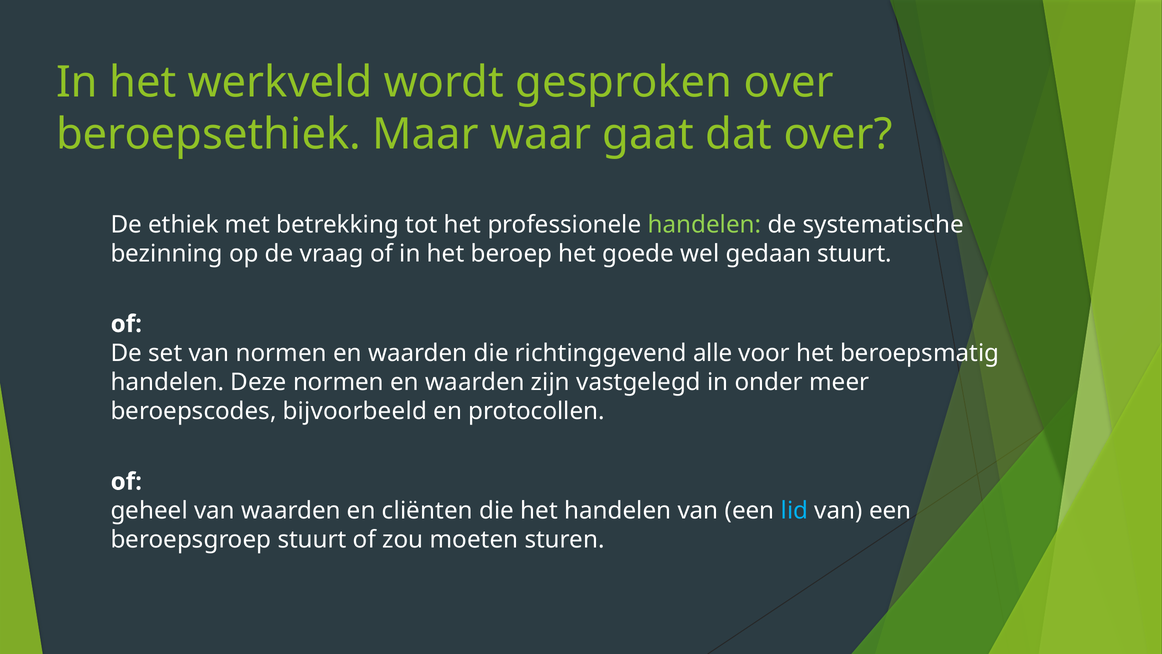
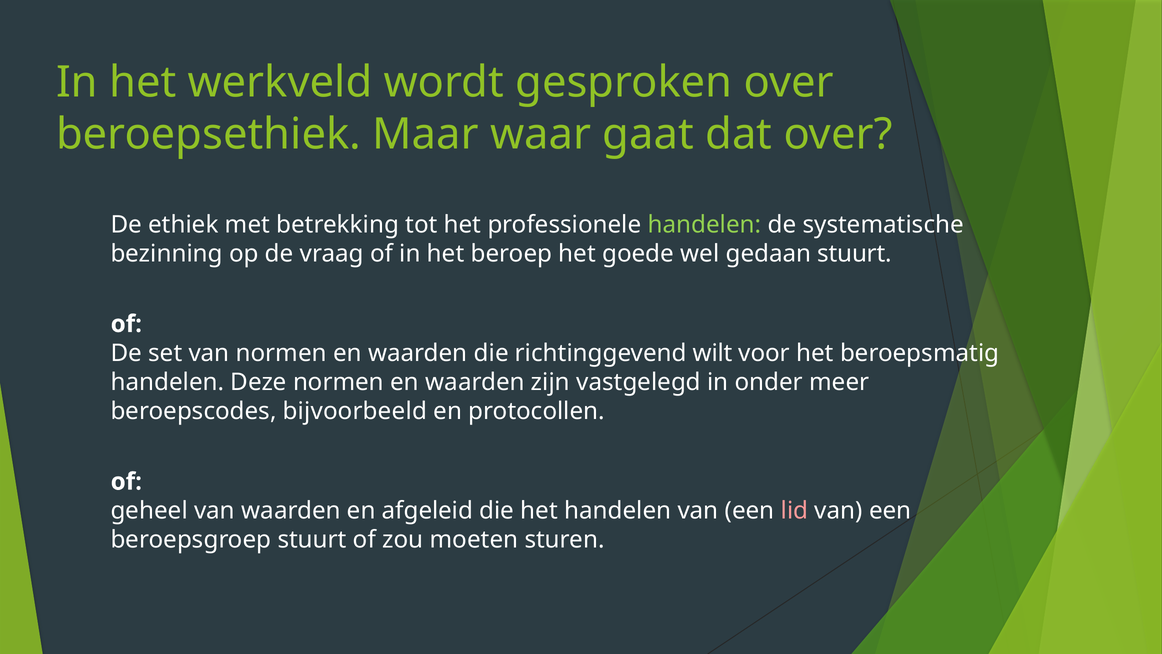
alle: alle -> wilt (713, 353)
cliënten: cliënten -> afgeleid (428, 511)
lid colour: light blue -> pink (794, 511)
